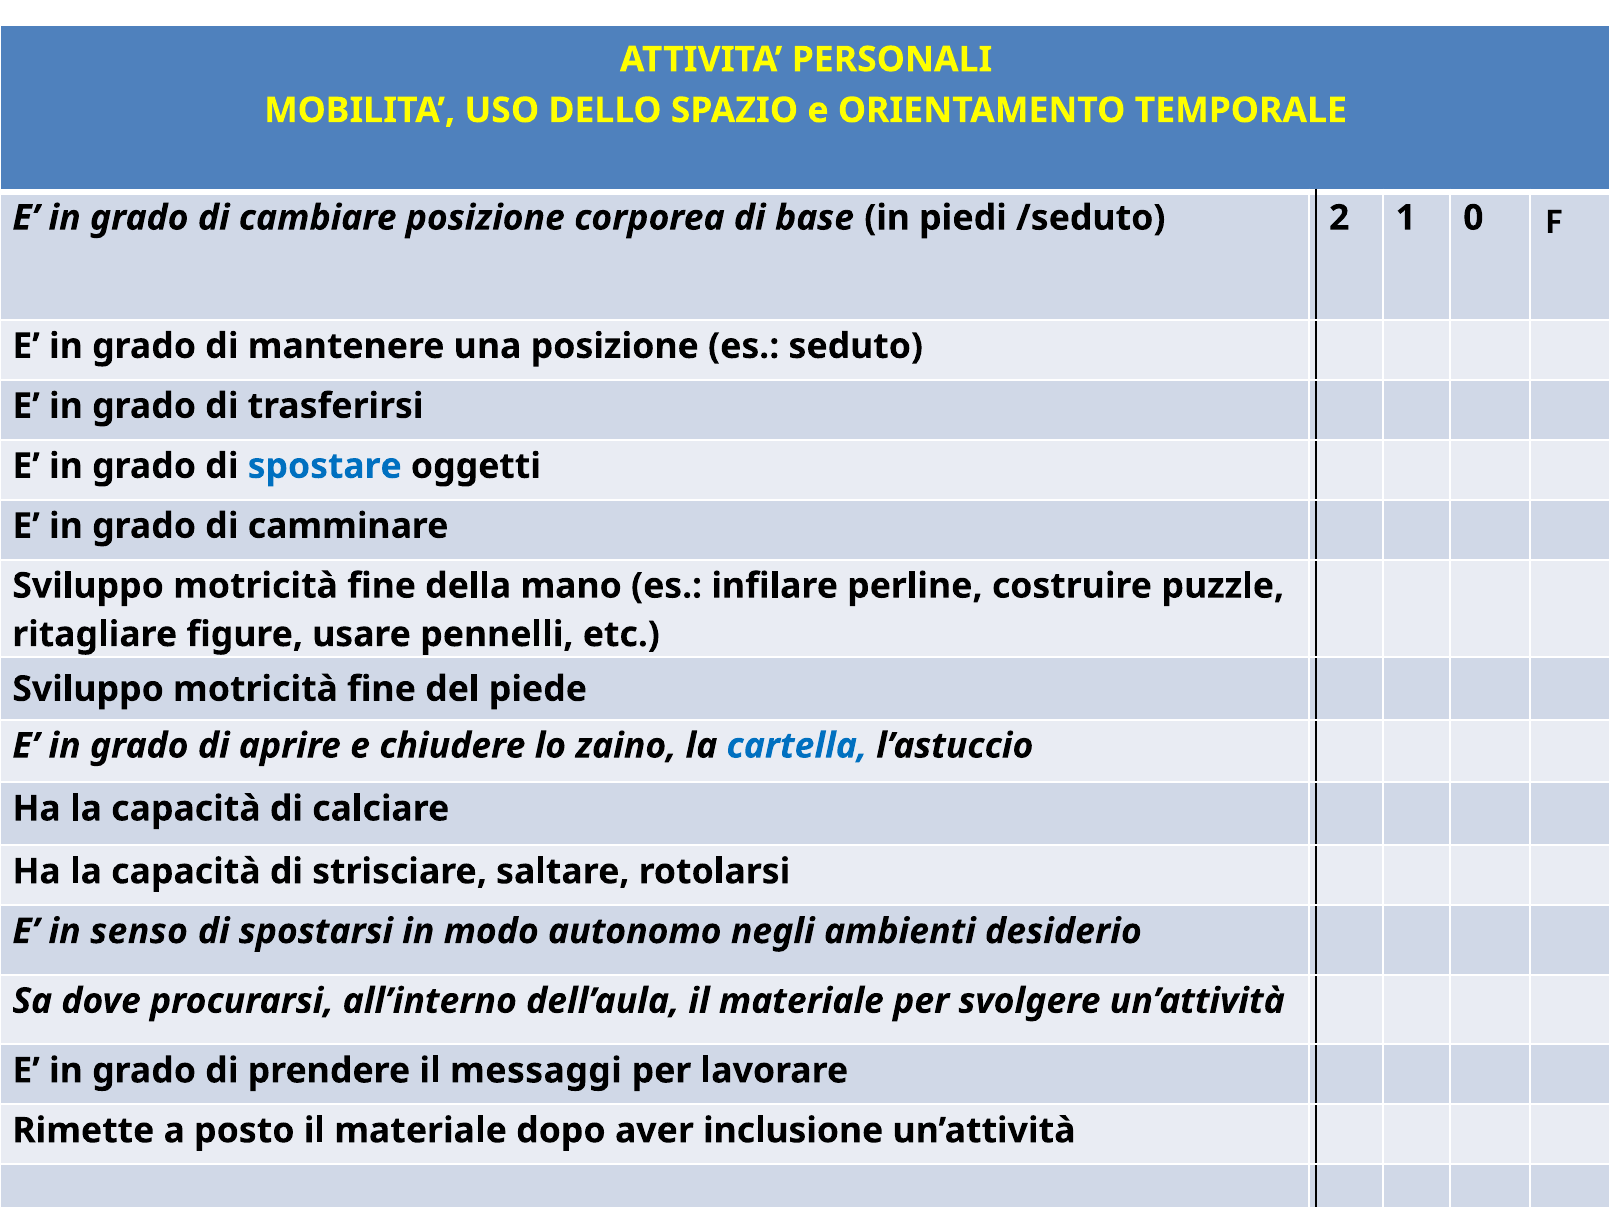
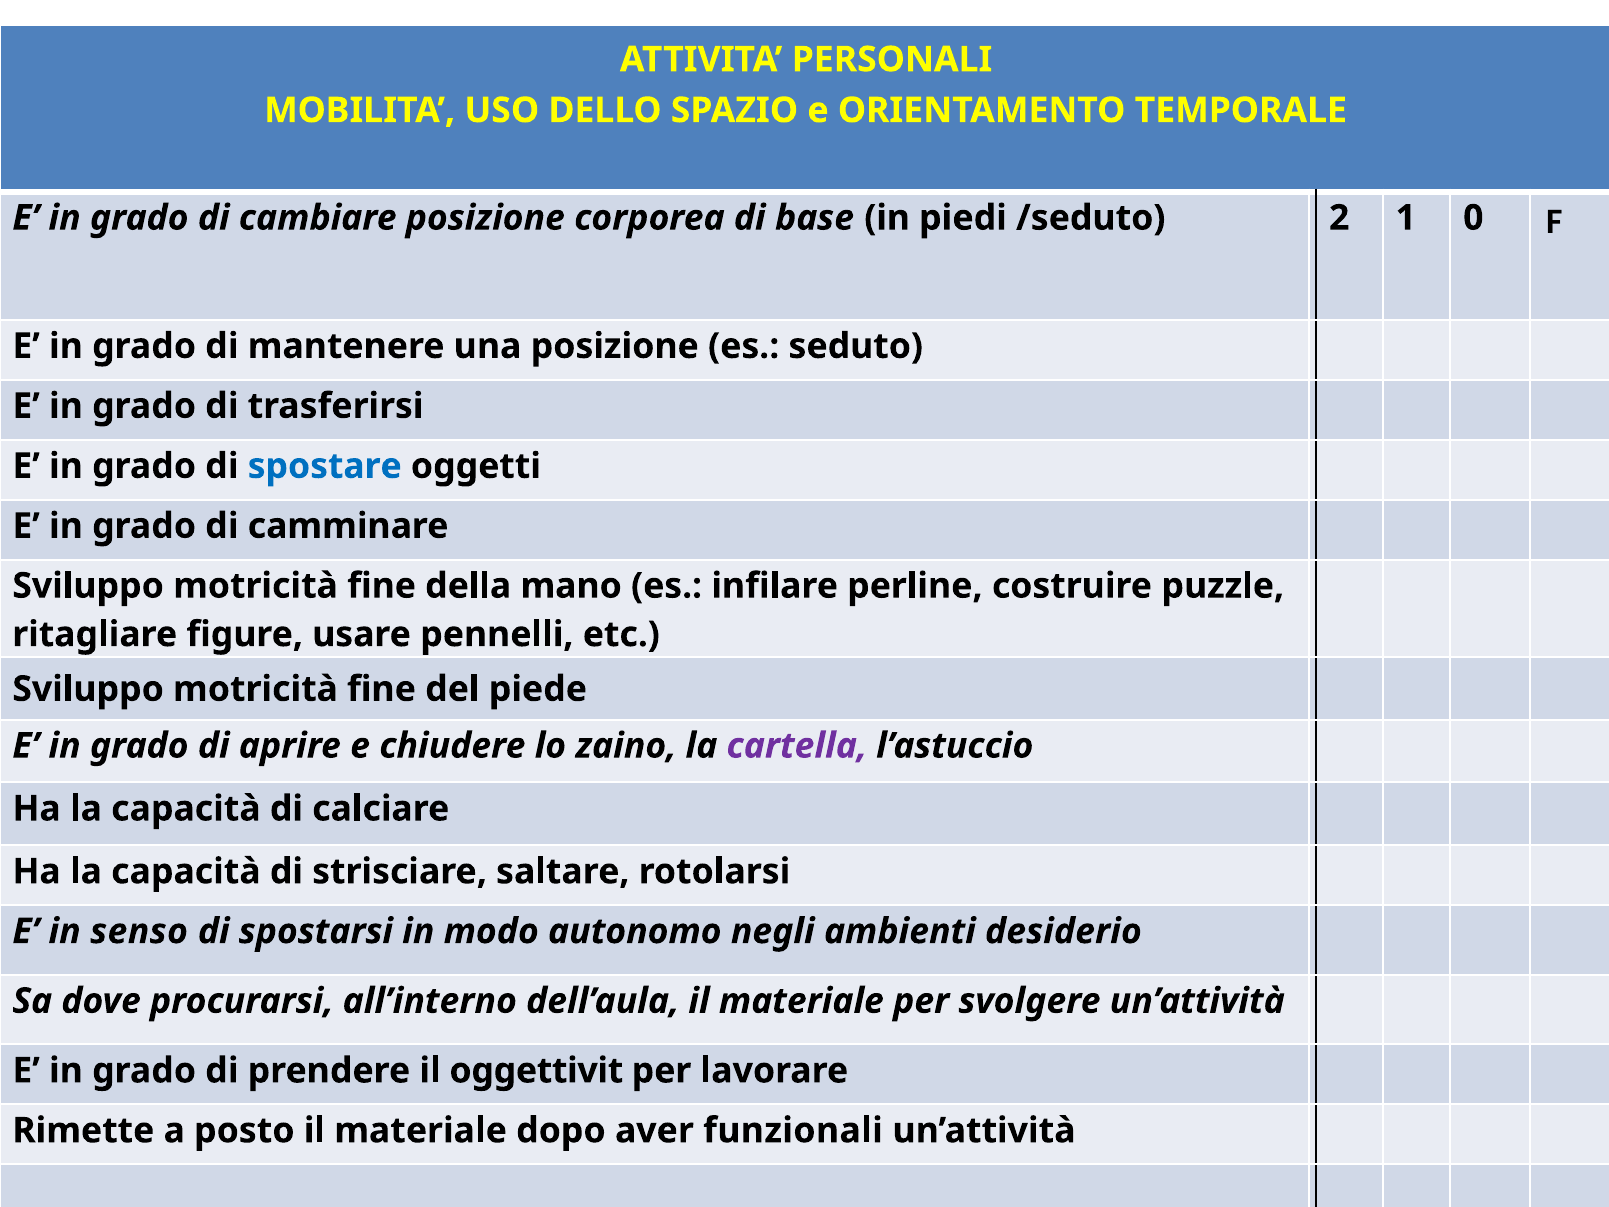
cartella colour: blue -> purple (797, 746)
messaggi: messaggi -> oggettivit (536, 1070)
inclusione: inclusione -> funzionali (793, 1130)
